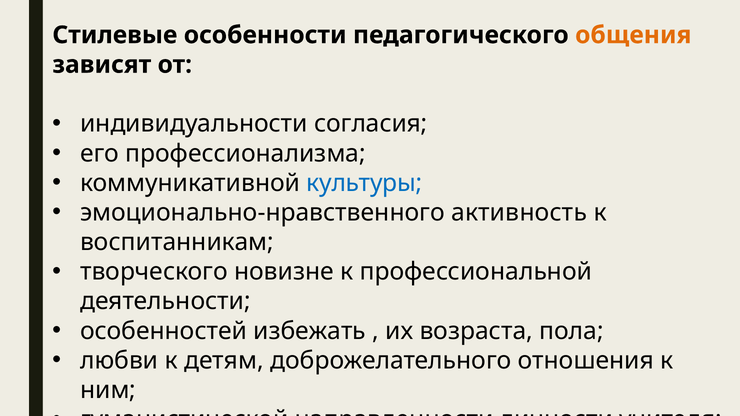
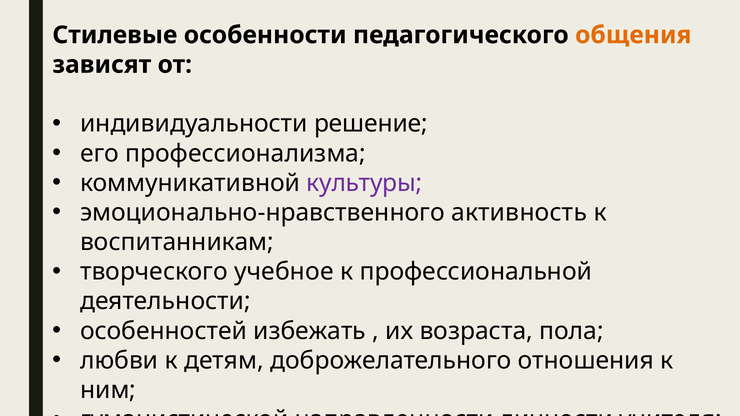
согласия: согласия -> решение (371, 124)
культуры colour: blue -> purple (364, 183)
новизне: новизне -> учебное (284, 272)
